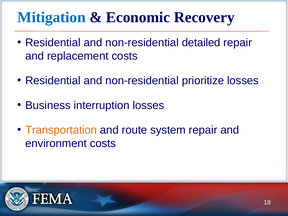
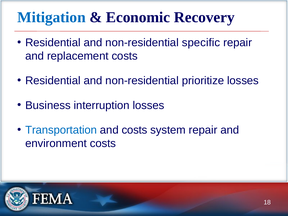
detailed: detailed -> specific (201, 43)
Transportation colour: orange -> blue (61, 130)
and route: route -> costs (135, 130)
